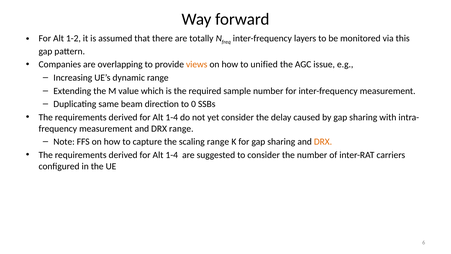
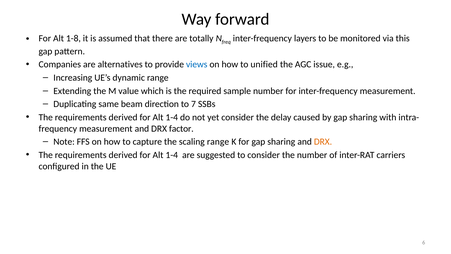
1-2: 1-2 -> 1-8 (73, 38)
overlapping: overlapping -> alternatives (120, 64)
views colour: orange -> blue (197, 64)
0: 0 -> 7 (193, 104)
DRX range: range -> factor (181, 128)
